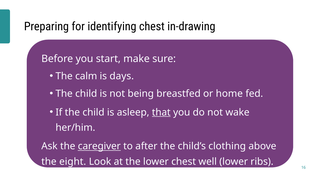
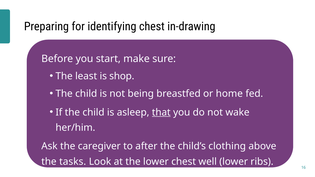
calm: calm -> least (86, 76)
days: days -> shop (122, 76)
caregiver underline: present -> none (99, 146)
eight: eight -> tasks (73, 162)
